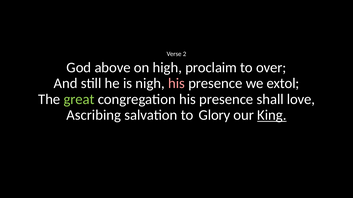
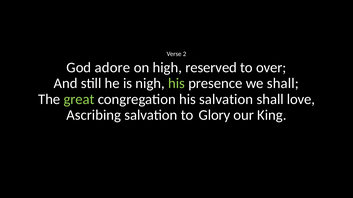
above: above -> adore (112, 68)
proclaim: proclaim -> reserved (211, 68)
his colour: pink -> light green (177, 84)
we extol: extol -> shall (283, 84)
congregation his presence: presence -> salvation (226, 100)
King underline: present -> none (272, 115)
